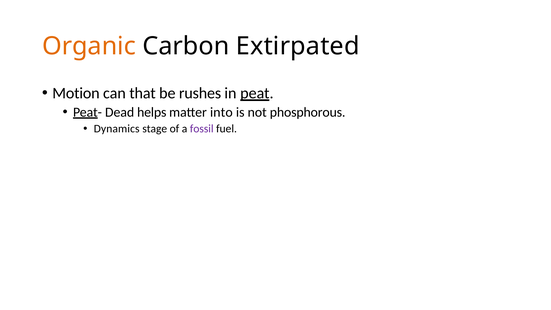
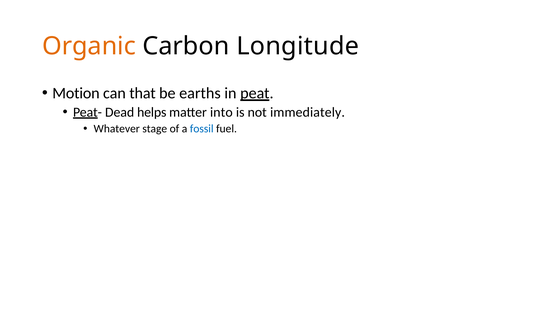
Extirpated: Extirpated -> Longitude (298, 46)
rushes: rushes -> earths (200, 93)
phosphorous: phosphorous -> immediately (307, 112)
Dynamics: Dynamics -> Whatever (117, 129)
fossil colour: purple -> blue (202, 129)
